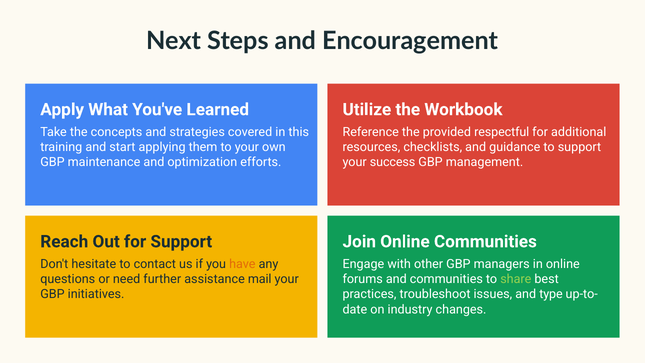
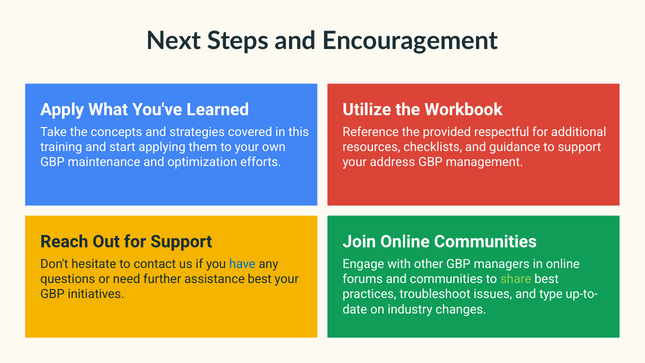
success: success -> address (392, 162)
have colour: orange -> blue (242, 264)
assistance mail: mail -> best (260, 279)
